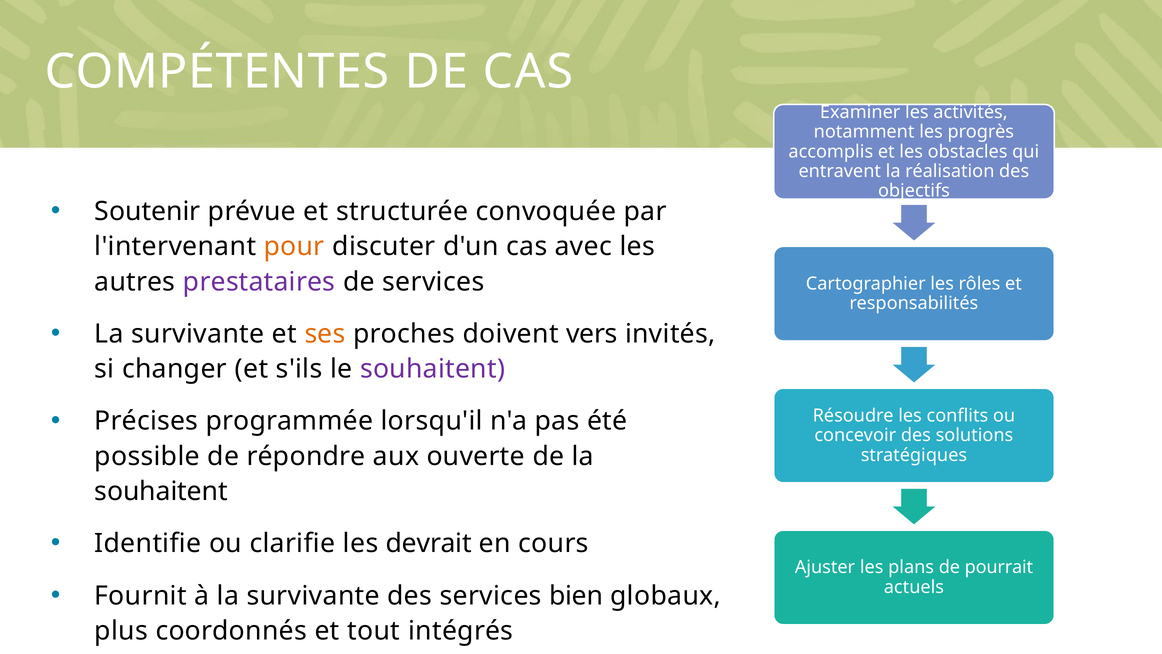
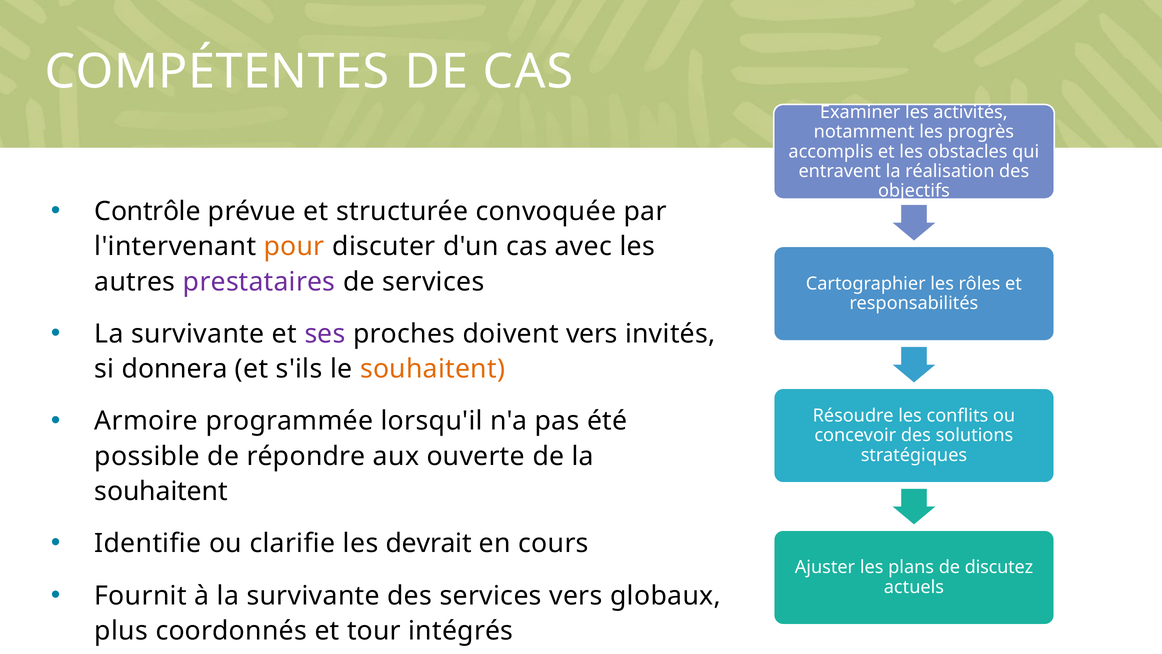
Soutenir: Soutenir -> Contrôle (148, 211)
ses colour: orange -> purple (325, 334)
changer: changer -> donnera (175, 369)
souhaitent colour: purple -> orange (433, 369)
Précises: Précises -> Armoire (146, 421)
pourrait: pourrait -> discutez (999, 567)
services bien: bien -> vers (576, 595)
tout: tout -> tour (374, 631)
